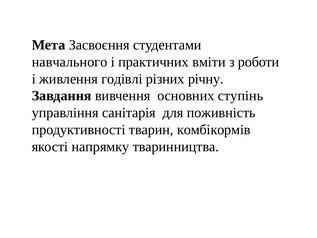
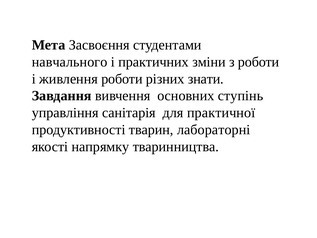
вміти: вміти -> зміни (209, 62)
живлення годівлі: годівлі -> роботи (122, 79)
річну: річну -> знати (206, 79)
поживність: поживність -> практичної (221, 113)
комбікормів: комбікормів -> лабораторні (214, 130)
